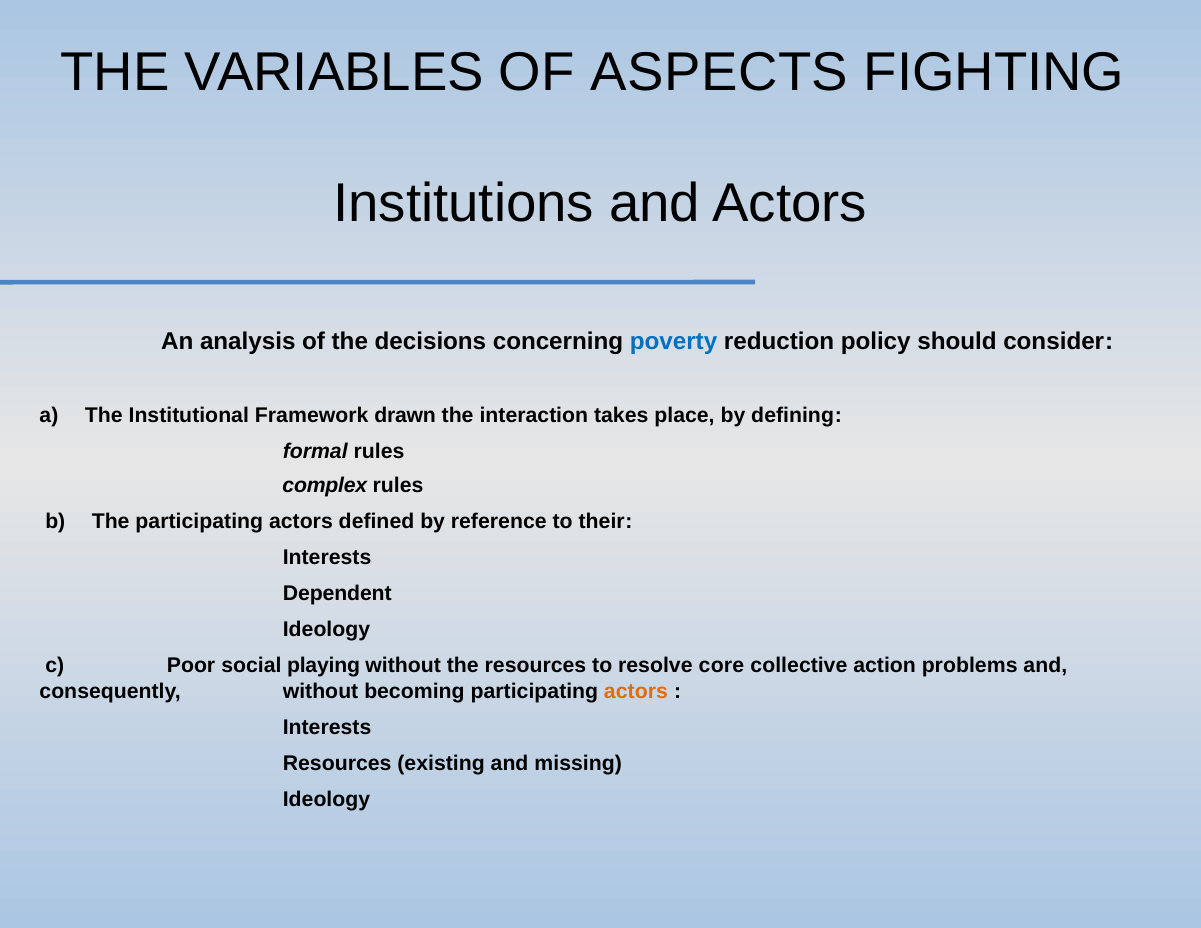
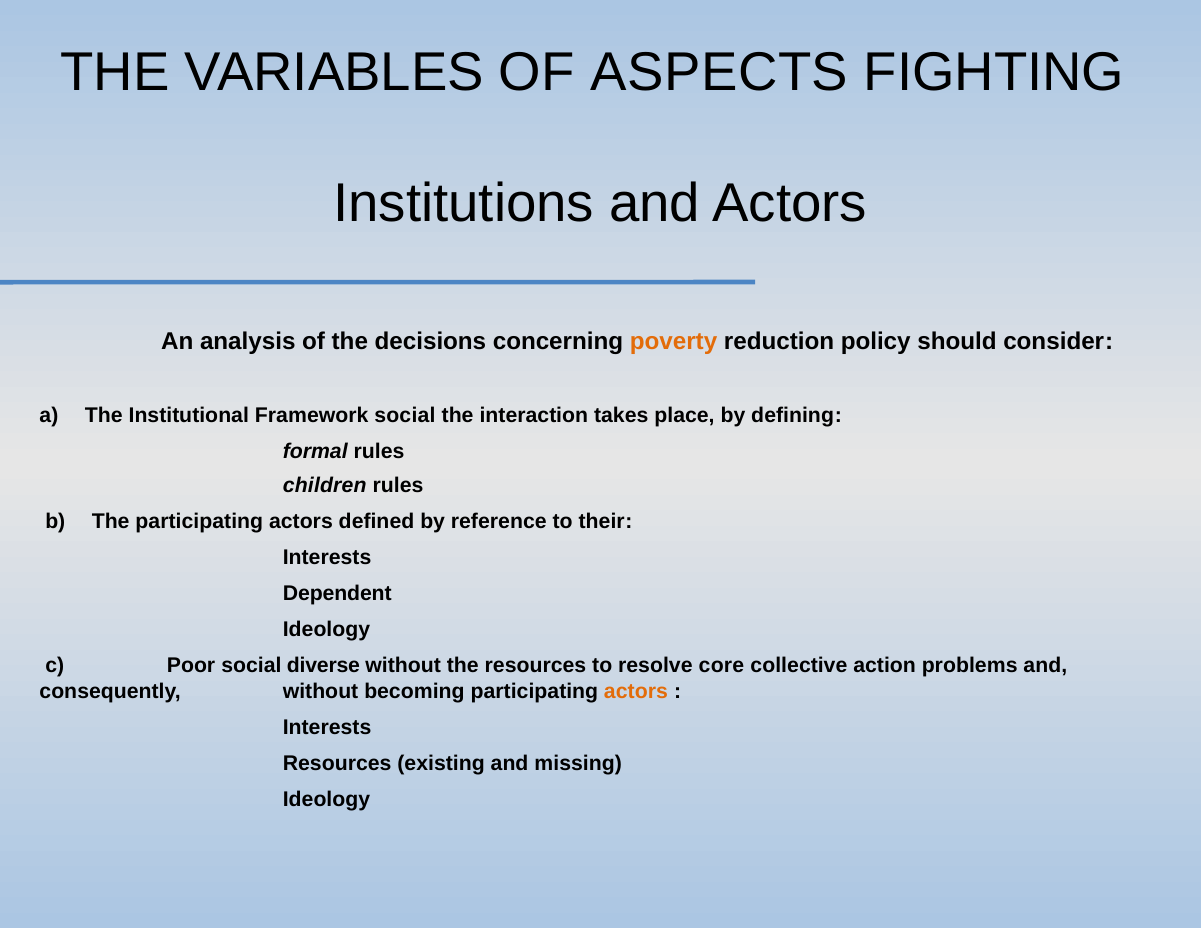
poverty colour: blue -> orange (674, 342)
Framework drawn: drawn -> social (405, 416)
complex: complex -> children (325, 485)
playing: playing -> diverse (324, 666)
